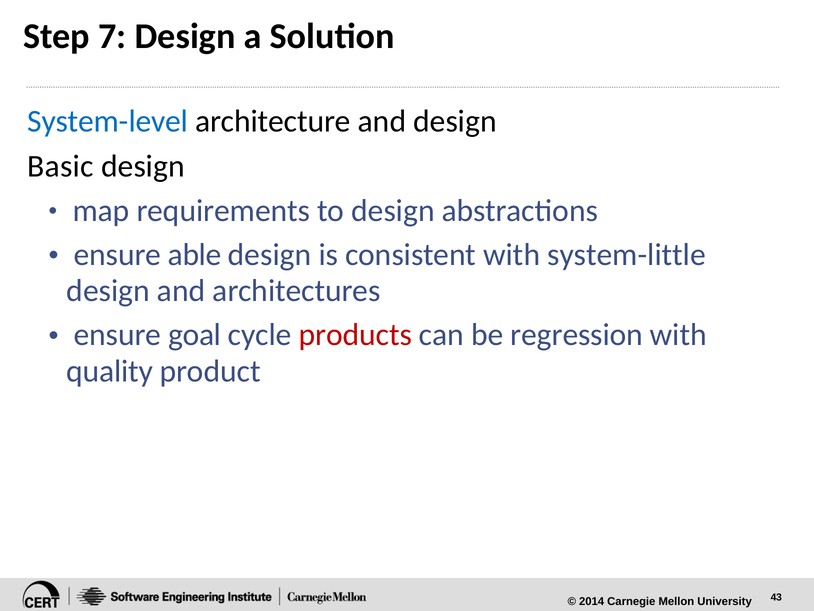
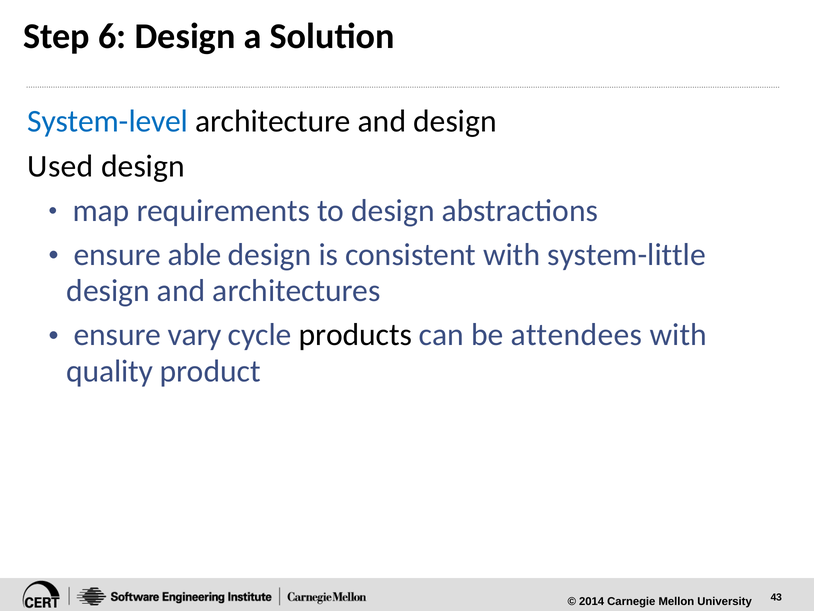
7: 7 -> 6 (112, 36)
Basic: Basic -> Used (60, 166)
goal: goal -> vary (195, 335)
products colour: red -> black (355, 335)
regression: regression -> attendees (576, 335)
